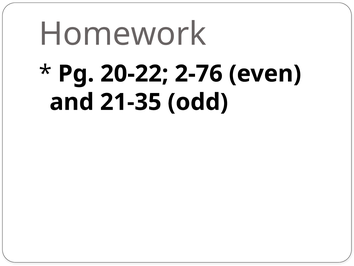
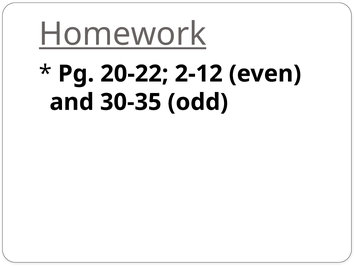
Homework underline: none -> present (123, 34)
2-76: 2-76 -> 2-12 (199, 74)
21-35: 21-35 -> 30-35 (131, 102)
